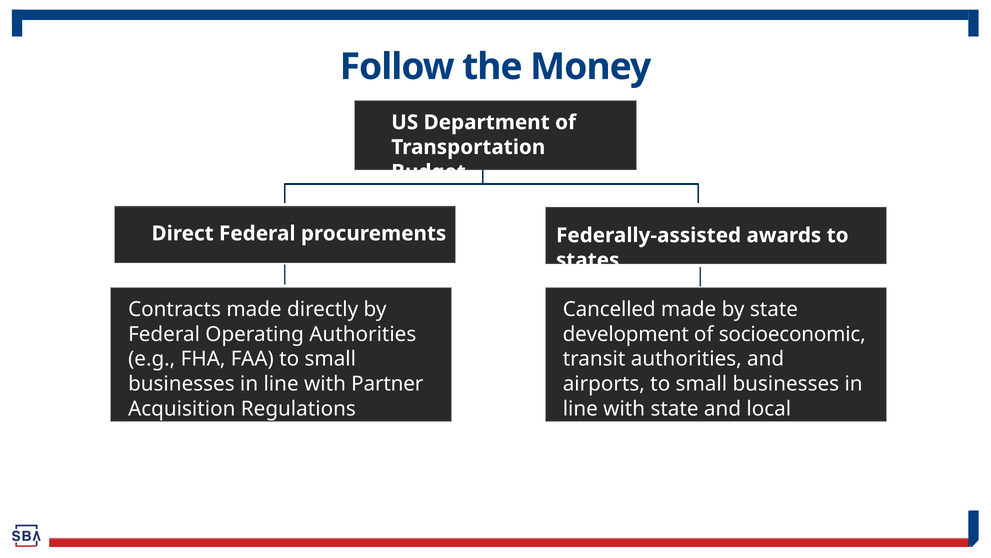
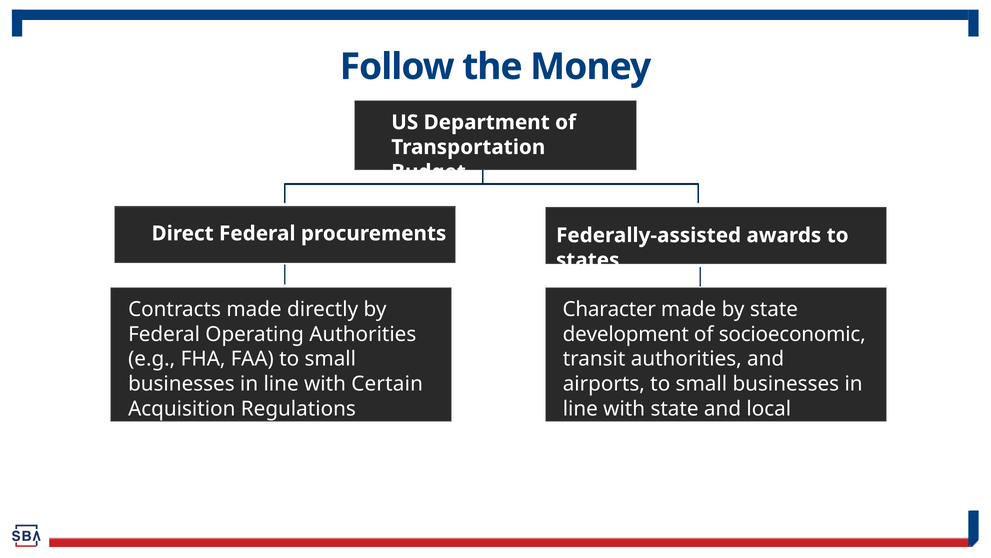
Cancelled: Cancelled -> Character (609, 309)
Partner: Partner -> Certain (387, 384)
